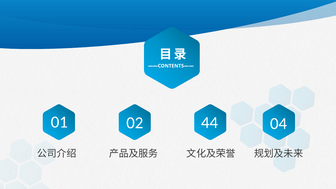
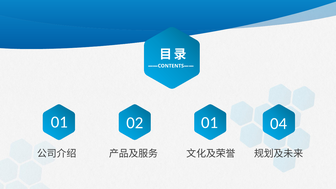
02 44: 44 -> 01 (210, 123)
